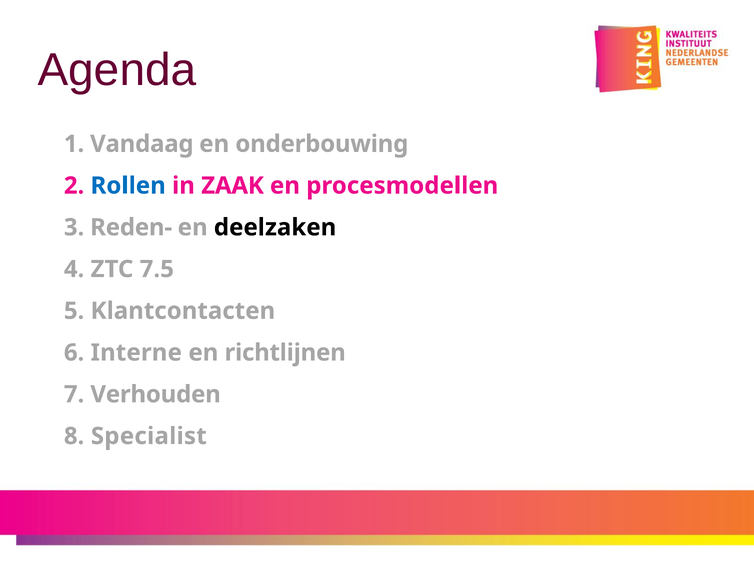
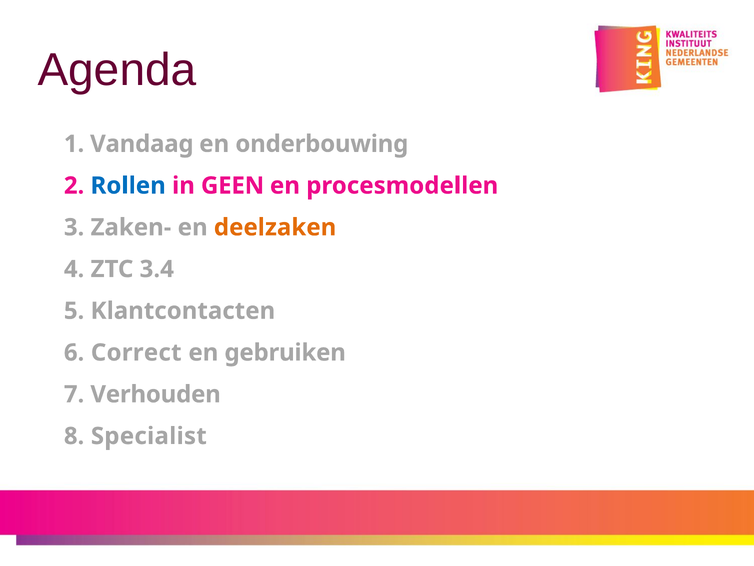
ZAAK: ZAAK -> GEEN (233, 186)
Reden-: Reden- -> Zaken- (131, 227)
deelzaken colour: black -> orange (275, 227)
7.5: 7.5 -> 3.4 (157, 269)
Interne: Interne -> Correct (136, 352)
richtlijnen: richtlijnen -> gebruiken (285, 352)
